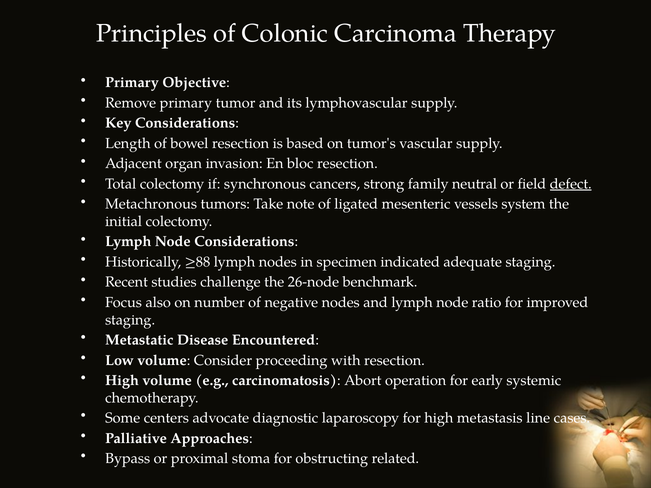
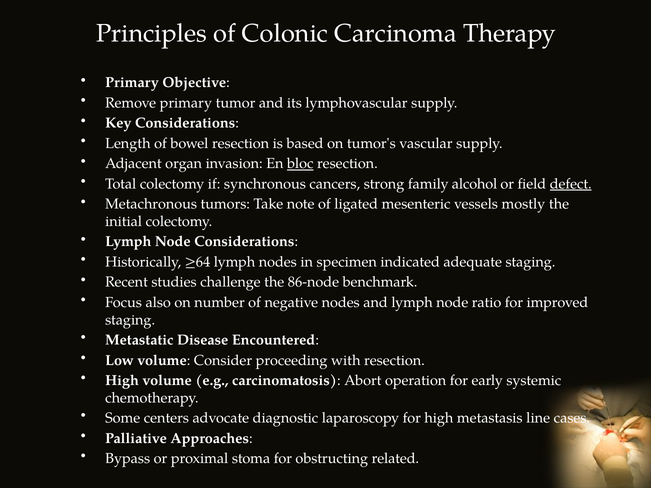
bloc underline: none -> present (300, 164)
neutral: neutral -> alcohol (475, 184)
system: system -> mostly (523, 204)
≥88: ≥88 -> ≥64 (198, 262)
26-node: 26-node -> 86-node (313, 282)
